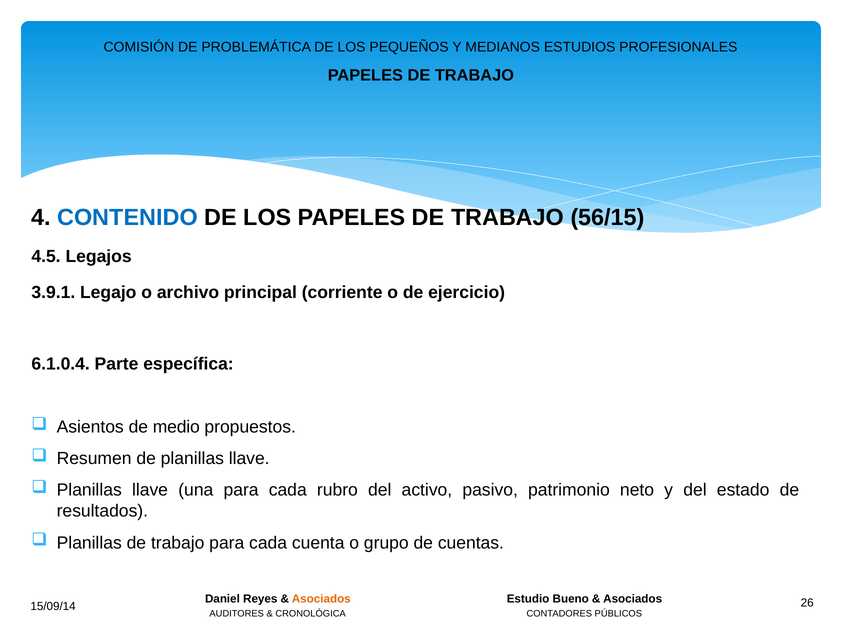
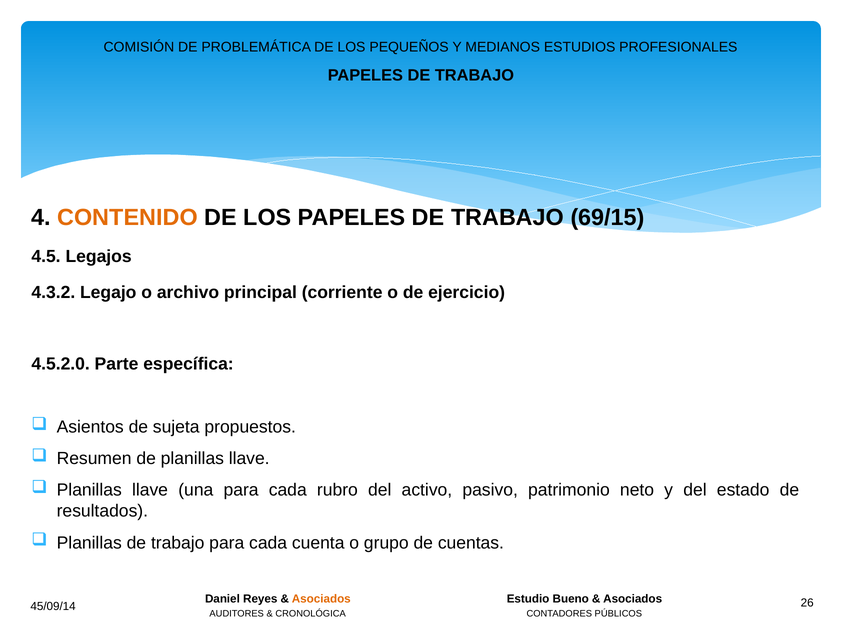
CONTENIDO colour: blue -> orange (128, 218)
56/15: 56/15 -> 69/15 (608, 218)
3.9.1: 3.9.1 -> 4.3.2 (53, 292)
6.1.0.4: 6.1.0.4 -> 4.5.2.0 (61, 364)
medio: medio -> sujeta (176, 427)
15/09/14: 15/09/14 -> 45/09/14 (53, 606)
